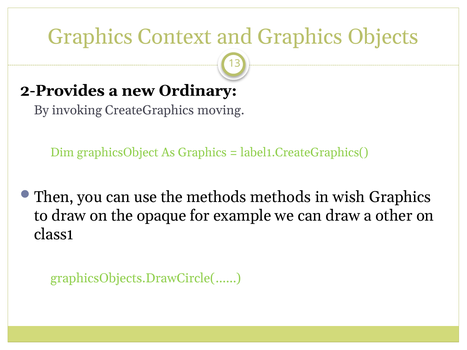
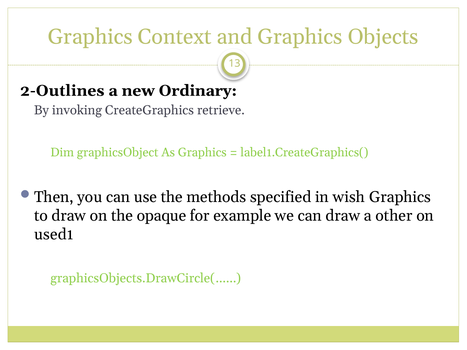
2-Provides: 2-Provides -> 2-Outlines (62, 91)
moving: moving -> retrieve (221, 110)
methods methods: methods -> specified (281, 197)
class1: class1 -> used1 (54, 234)
